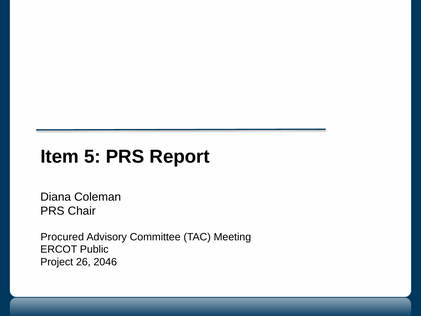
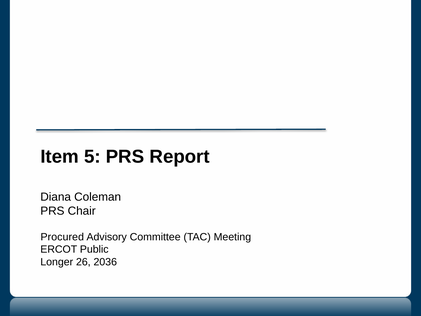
Project: Project -> Longer (57, 262)
2046: 2046 -> 2036 (105, 262)
